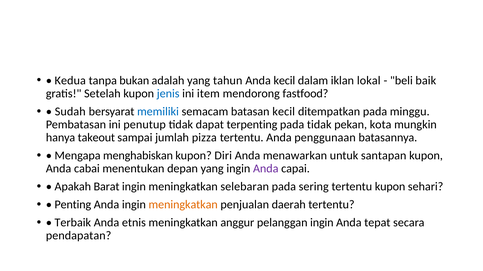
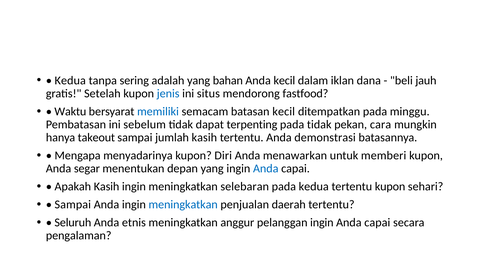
bukan: bukan -> sering (134, 81)
tahun: tahun -> bahan (228, 81)
lokal: lokal -> dana (369, 81)
baik: baik -> jauh (426, 81)
item: item -> situs (208, 94)
Sudah: Sudah -> Waktu (70, 112)
penutup: penutup -> sebelum (145, 125)
kota: kota -> cara (381, 125)
jumlah pizza: pizza -> kasih (204, 138)
penggunaan: penggunaan -> demonstrasi (325, 138)
menghabiskan: menghabiskan -> menyadarinya (138, 156)
santapan: santapan -> memberi (384, 156)
cabai: cabai -> segar (87, 169)
Anda colour: purple -> blue (266, 169)
Apakah Barat: Barat -> Kasih (107, 187)
pada sering: sering -> kedua (314, 187)
Penting: Penting -> Sampai (73, 205)
meningkatkan colour: orange -> blue (183, 205)
Terbaik: Terbaik -> Seluruh (73, 223)
tepat: tepat -> capai (377, 223)
pendapatan: pendapatan -> pengalaman (79, 236)
